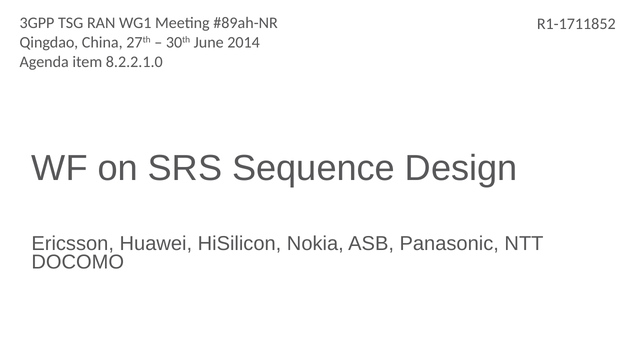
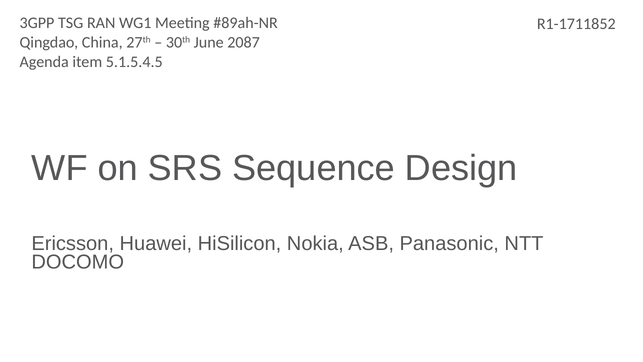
2014: 2014 -> 2087 (244, 42)
8.2.2.1.0: 8.2.2.1.0 -> 5.1.5.4.5 (134, 62)
